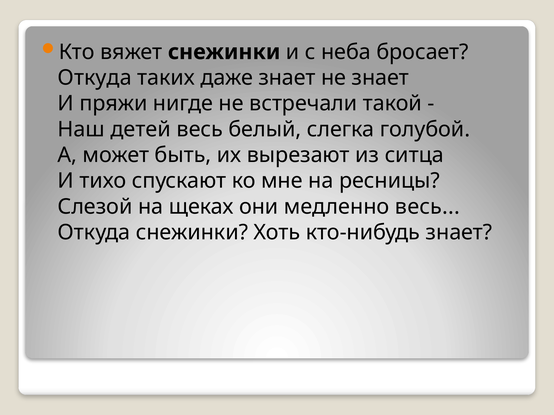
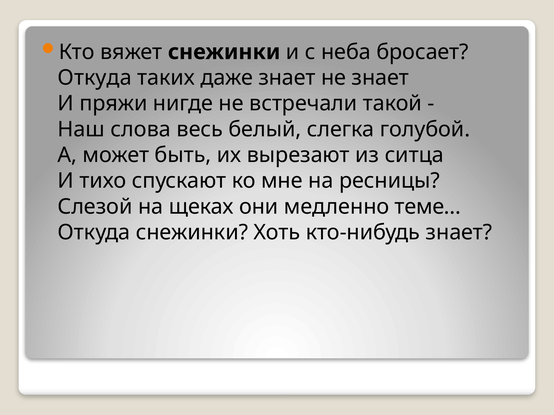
детей: детей -> слова (141, 129)
медленно весь: весь -> теме (428, 207)
